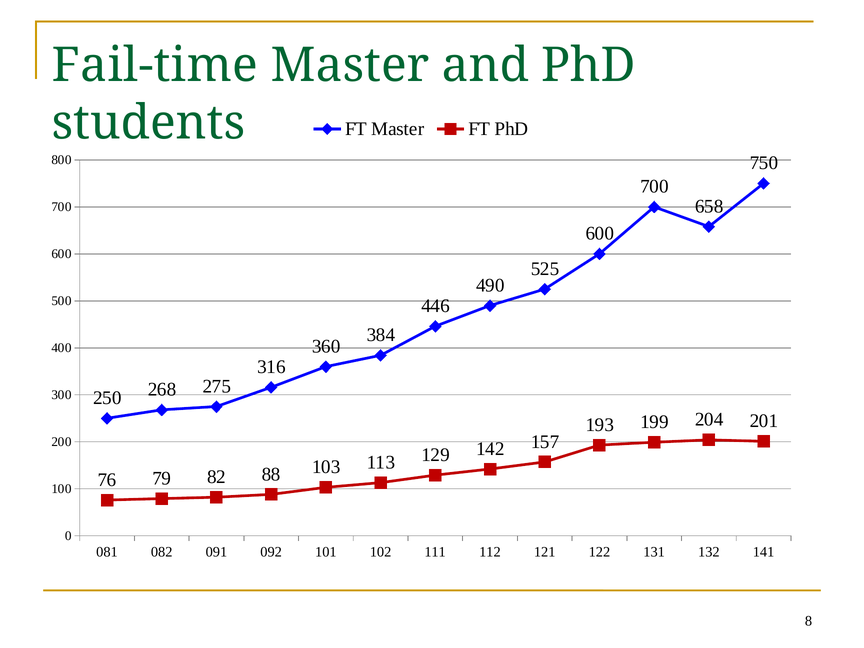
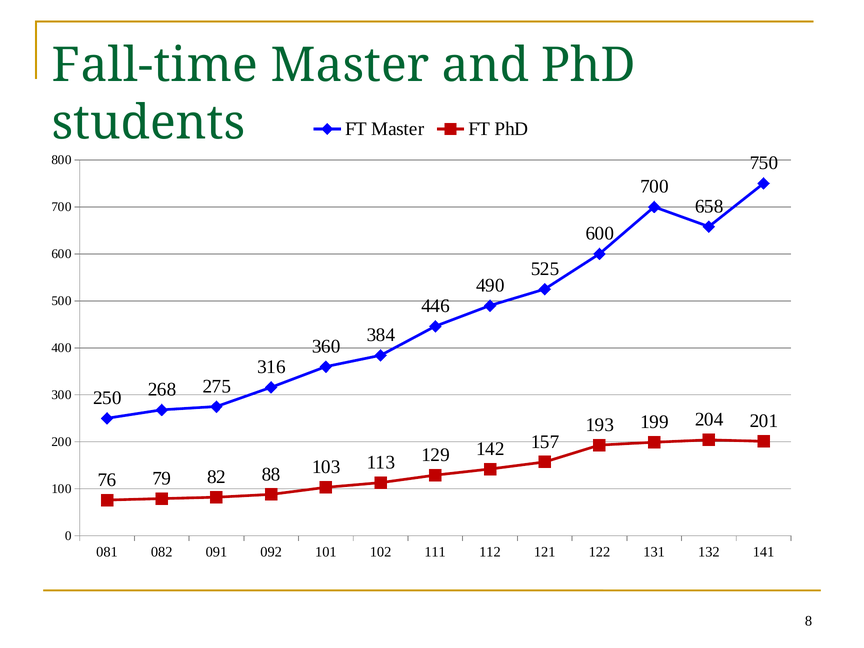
Fail-time: Fail-time -> Fall-time (155, 65)
